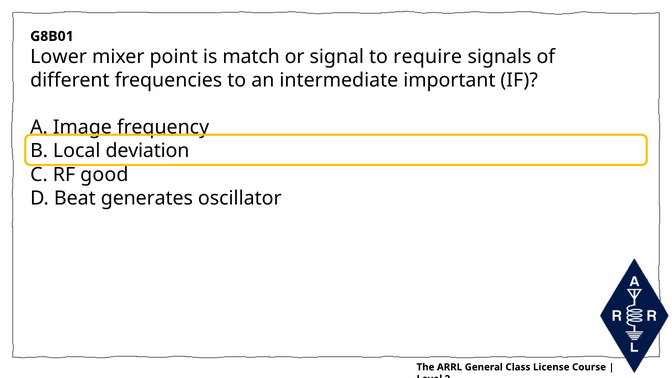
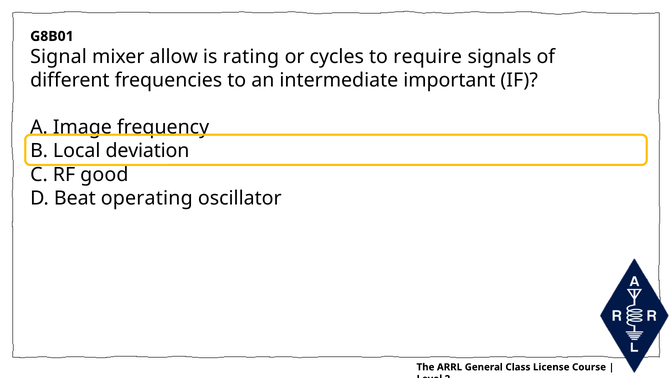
Lower: Lower -> Signal (59, 57)
point: point -> allow (174, 57)
match: match -> rating (251, 57)
signal: signal -> cycles (337, 57)
generates: generates -> operating (147, 198)
